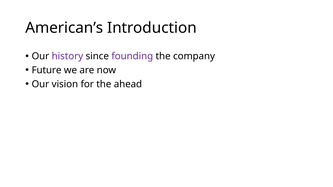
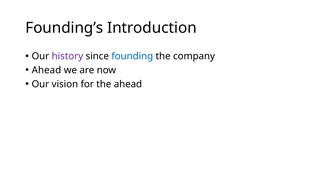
American’s: American’s -> Founding’s (64, 28)
founding colour: purple -> blue (132, 56)
Future: Future -> Ahead (46, 70)
